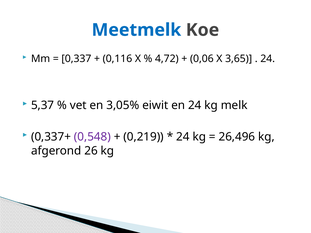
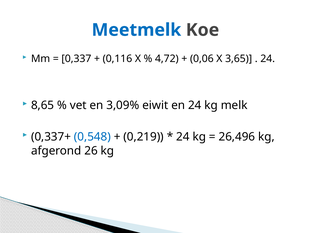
5,37: 5,37 -> 8,65 (43, 105)
3,05%: 3,05% -> 3,09% (123, 105)
0,548 colour: purple -> blue (92, 137)
